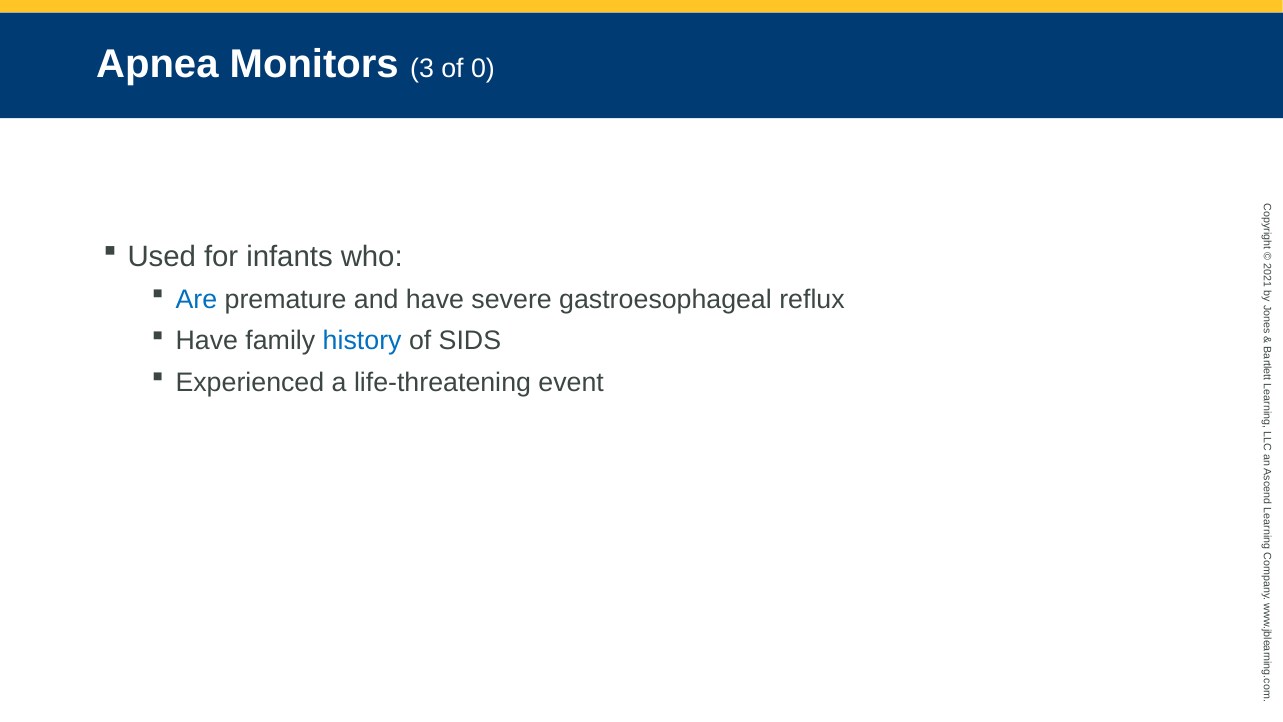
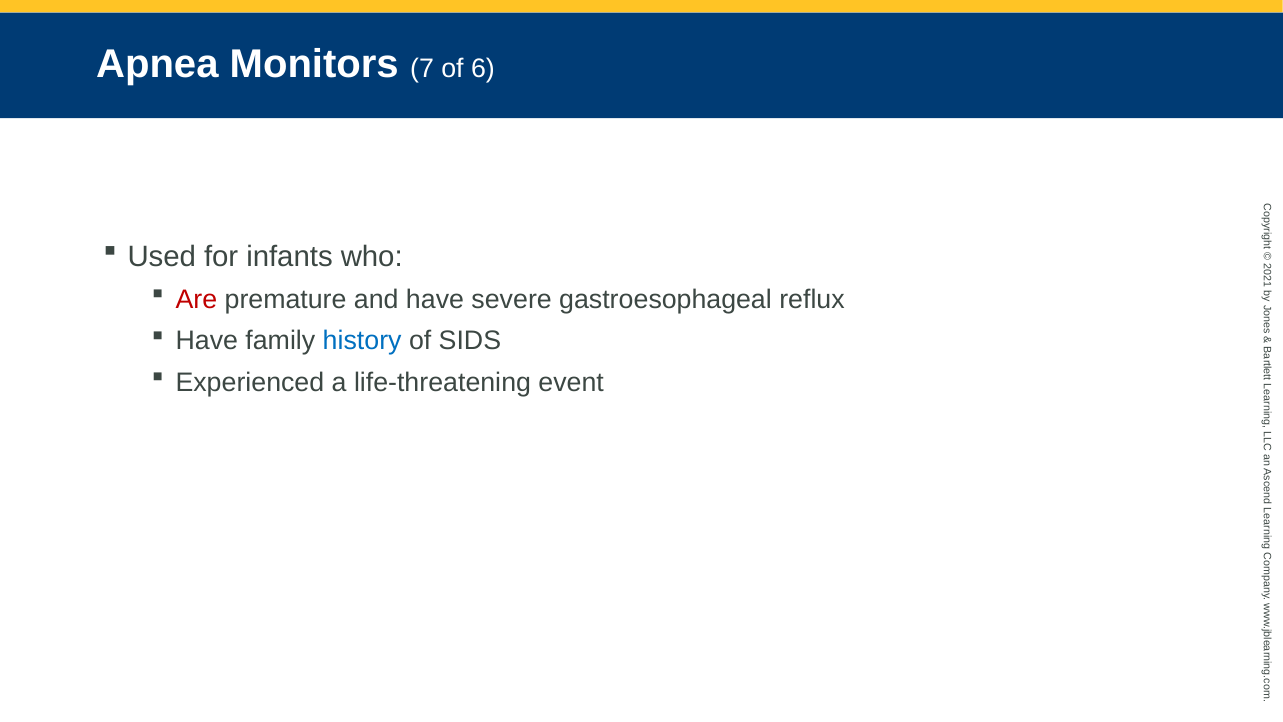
3: 3 -> 7 (422, 69)
of 0: 0 -> 6 (483, 69)
Are colour: blue -> red (196, 299)
